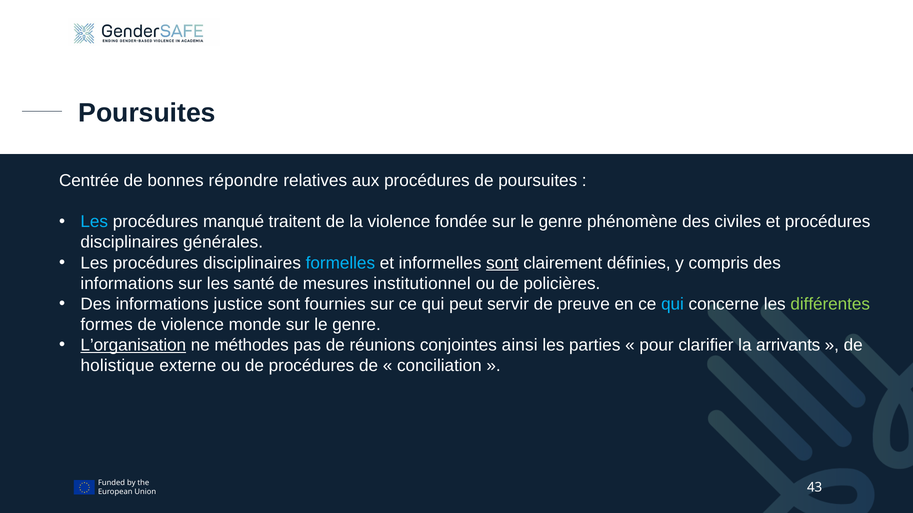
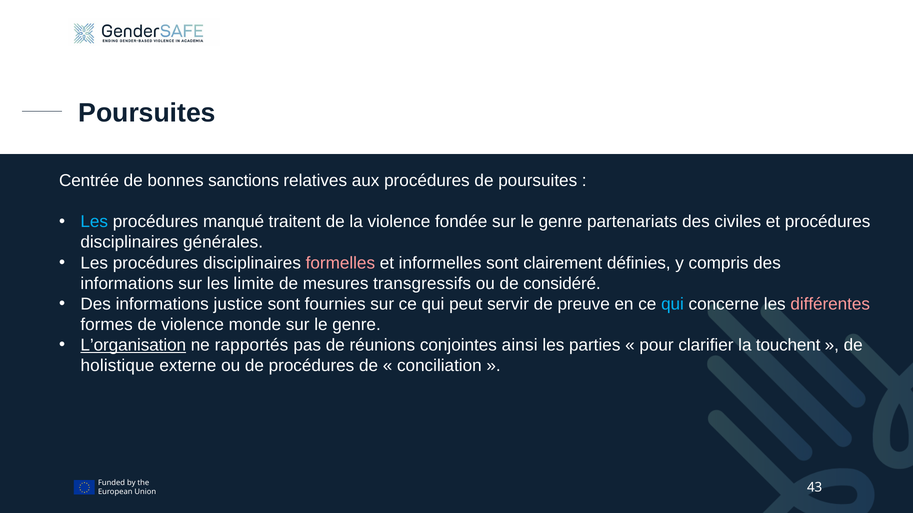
répondre: répondre -> sanctions (244, 181)
phénomène: phénomène -> partenariats (632, 222)
formelles colour: light blue -> pink (340, 263)
sont underline: present -> none (502, 263)
santé: santé -> limite (254, 284)
institutionnel: institutionnel -> transgressifs (422, 284)
policières: policières -> considéré (562, 284)
différentes colour: light green -> pink (830, 304)
méthodes: méthodes -> rapportés (251, 345)
arrivants: arrivants -> touchent (788, 345)
